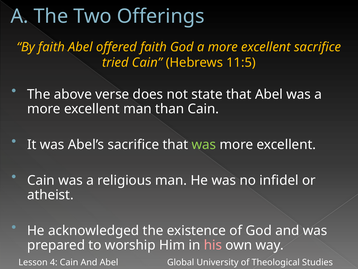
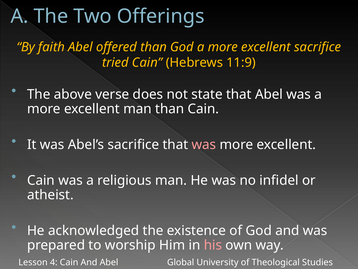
offered faith: faith -> than (154, 47)
11:5: 11:5 -> 11:9 (241, 63)
was colour: light green -> pink (204, 144)
